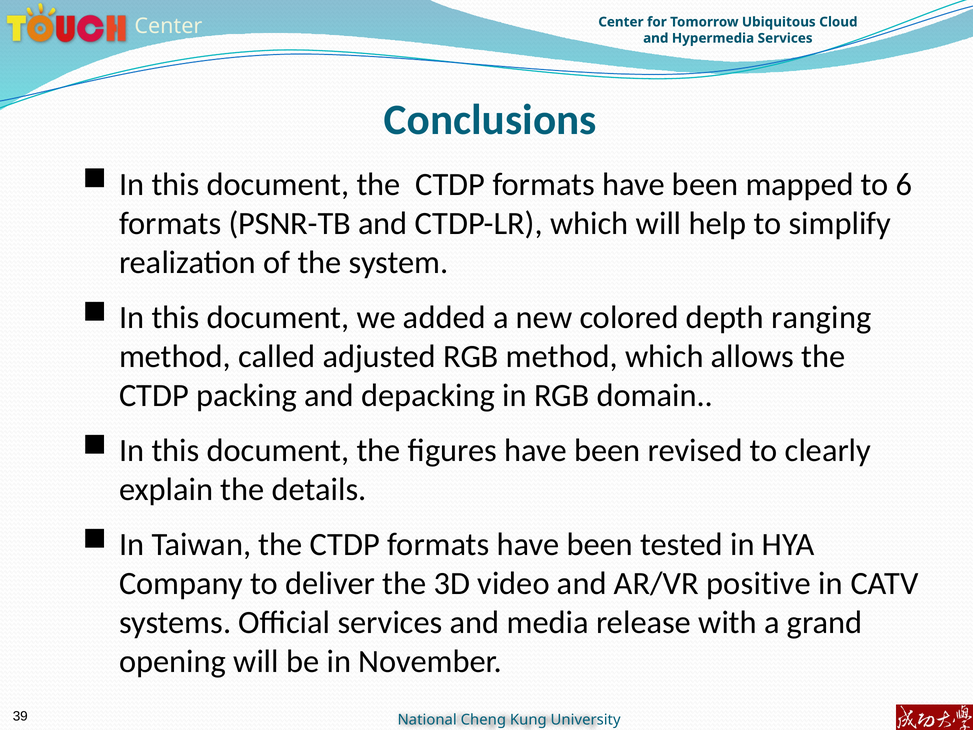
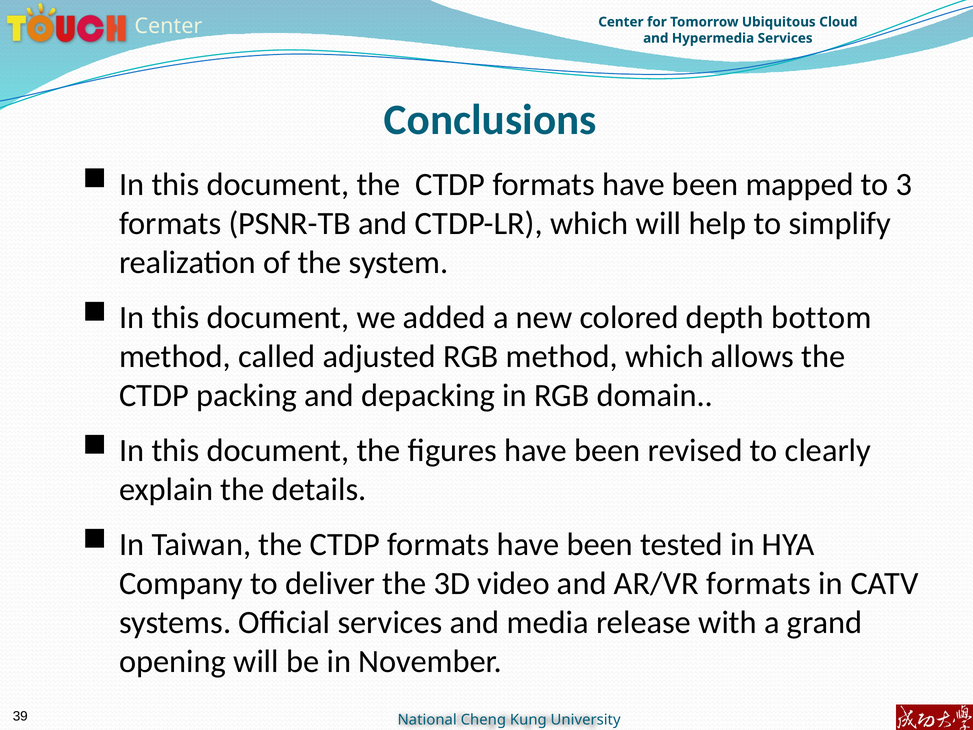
6: 6 -> 3 (904, 185)
ranging: ranging -> bottom (821, 317)
AR/VR positive: positive -> formats (758, 583)
